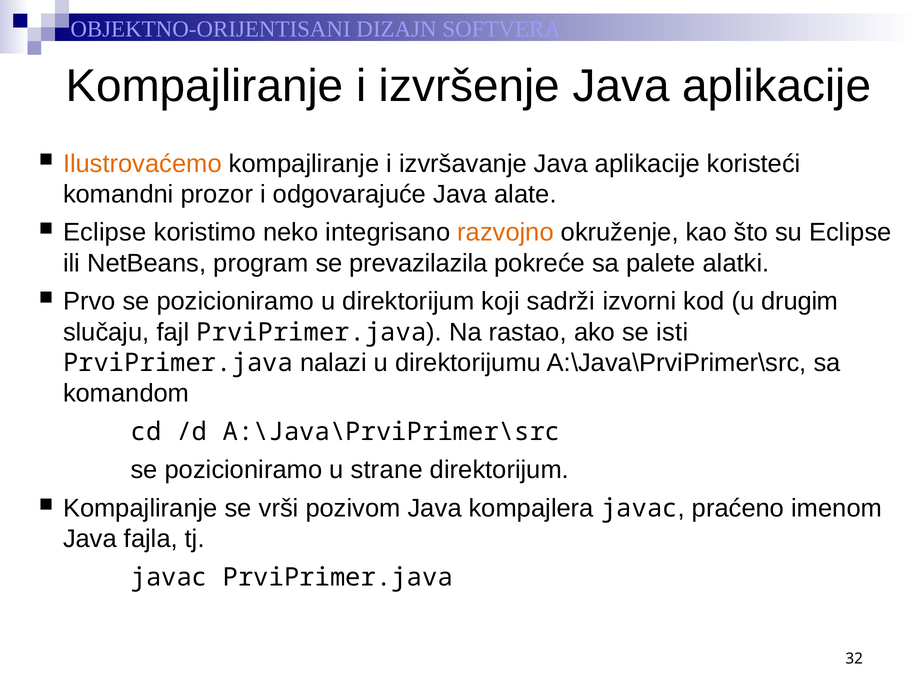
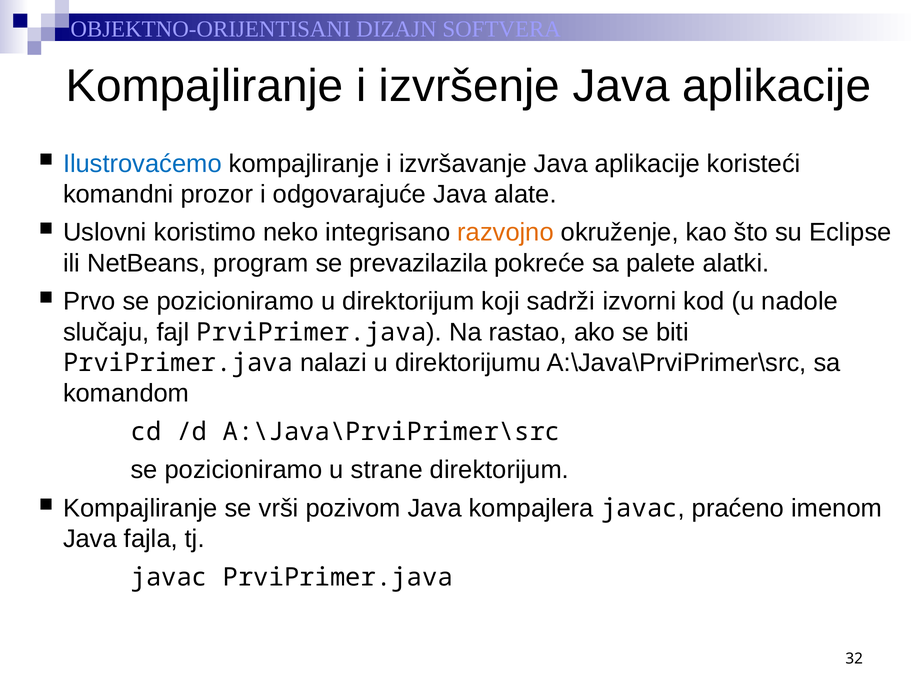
Ilustrovaćemo colour: orange -> blue (142, 163)
Eclipse: Eclipse -> Uslovni (105, 232)
drugim: drugim -> nadole (800, 301)
isti: isti -> biti (672, 332)
